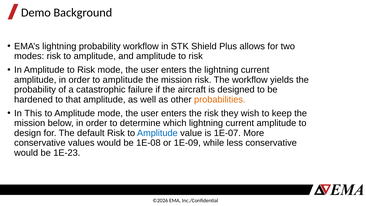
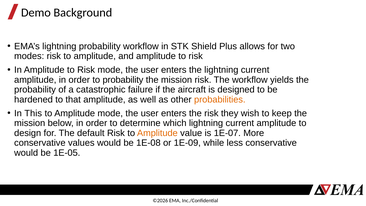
order to amplitude: amplitude -> probability (123, 80)
Amplitude colour: blue -> orange (157, 133)
1E-23: 1E-23 -> 1E-05 (67, 153)
